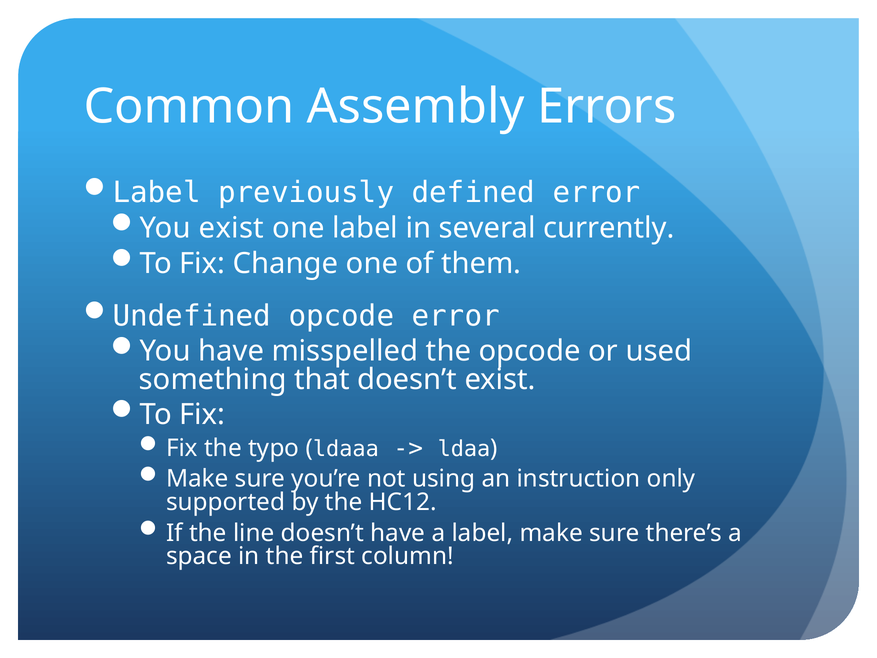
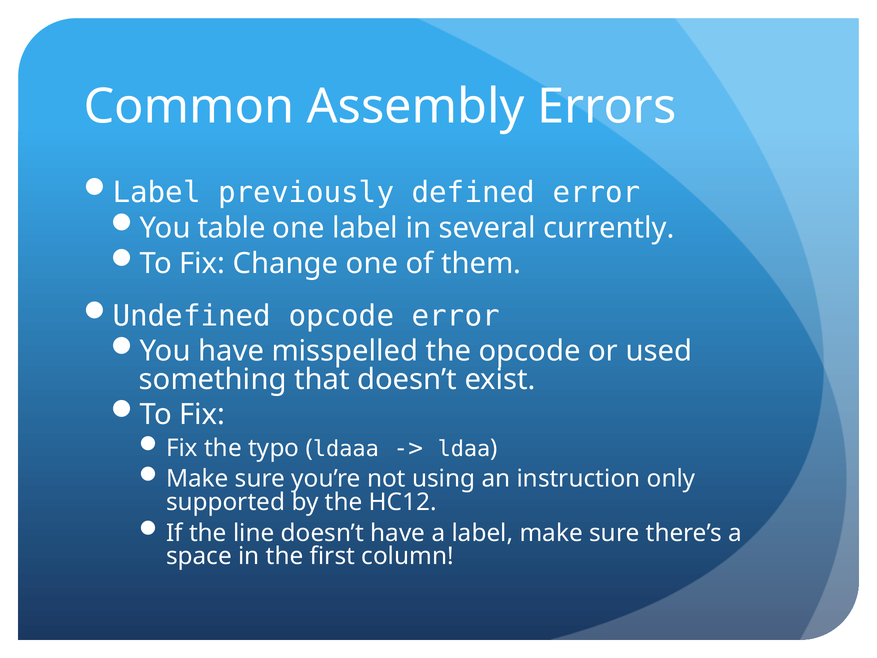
You exist: exist -> table (232, 228)
